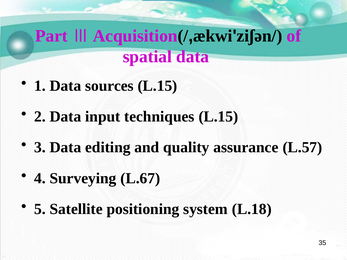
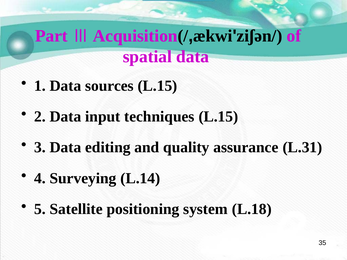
L.57: L.57 -> L.31 (302, 147)
L.67: L.67 -> L.14 (140, 178)
